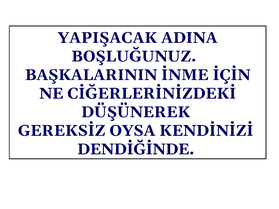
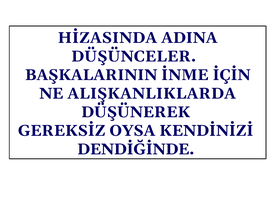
YAPIŞACAK: YAPIŞACAK -> HİZASINDA (107, 38)
BOŞLUĞUNUZ: BOŞLUĞUNUZ -> DÜŞÜNCELER (134, 56)
CİĞERLERİNİZDEKİ: CİĞERLERİNİZDEKİ -> ALIŞKANLIKLARDA (152, 94)
